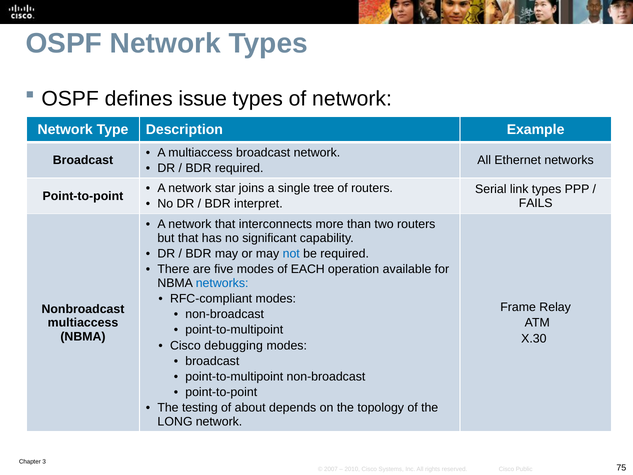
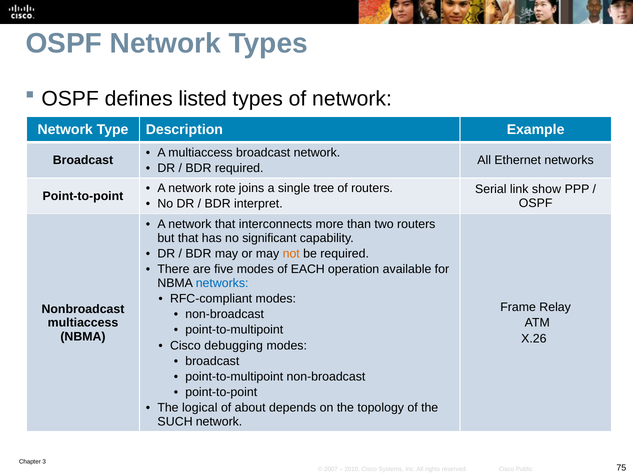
issue: issue -> listed (203, 99)
star: star -> rote (225, 188)
link types: types -> show (547, 189)
FAILS: FAILS -> OSPF (536, 203)
not colour: blue -> orange (291, 253)
X.30: X.30 -> X.26 (534, 338)
testing: testing -> logical (200, 408)
LONG: LONG -> SUCH (175, 421)
